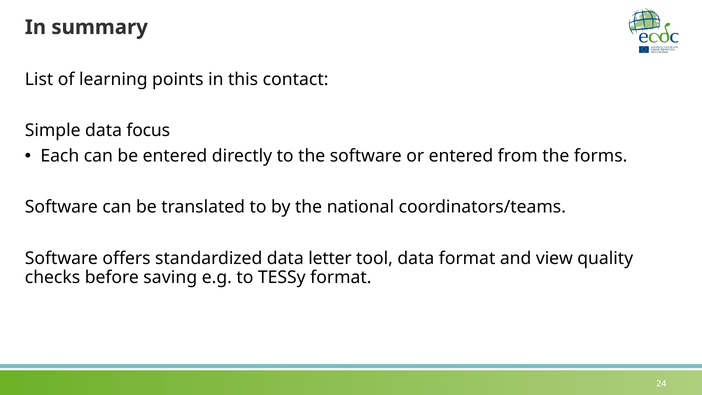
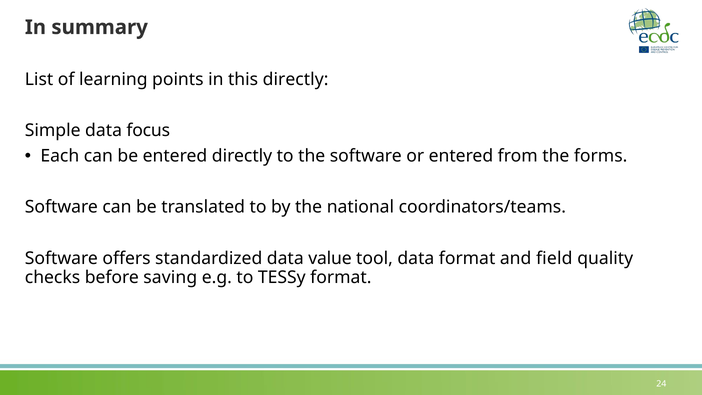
this contact: contact -> directly (296, 79)
letter: letter -> value (330, 258)
view: view -> field (554, 258)
